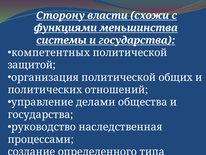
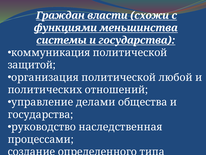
Сторону: Сторону -> Граждан (60, 15)
компетентных: компетентных -> коммуникация (51, 52)
общих: общих -> любой (176, 77)
